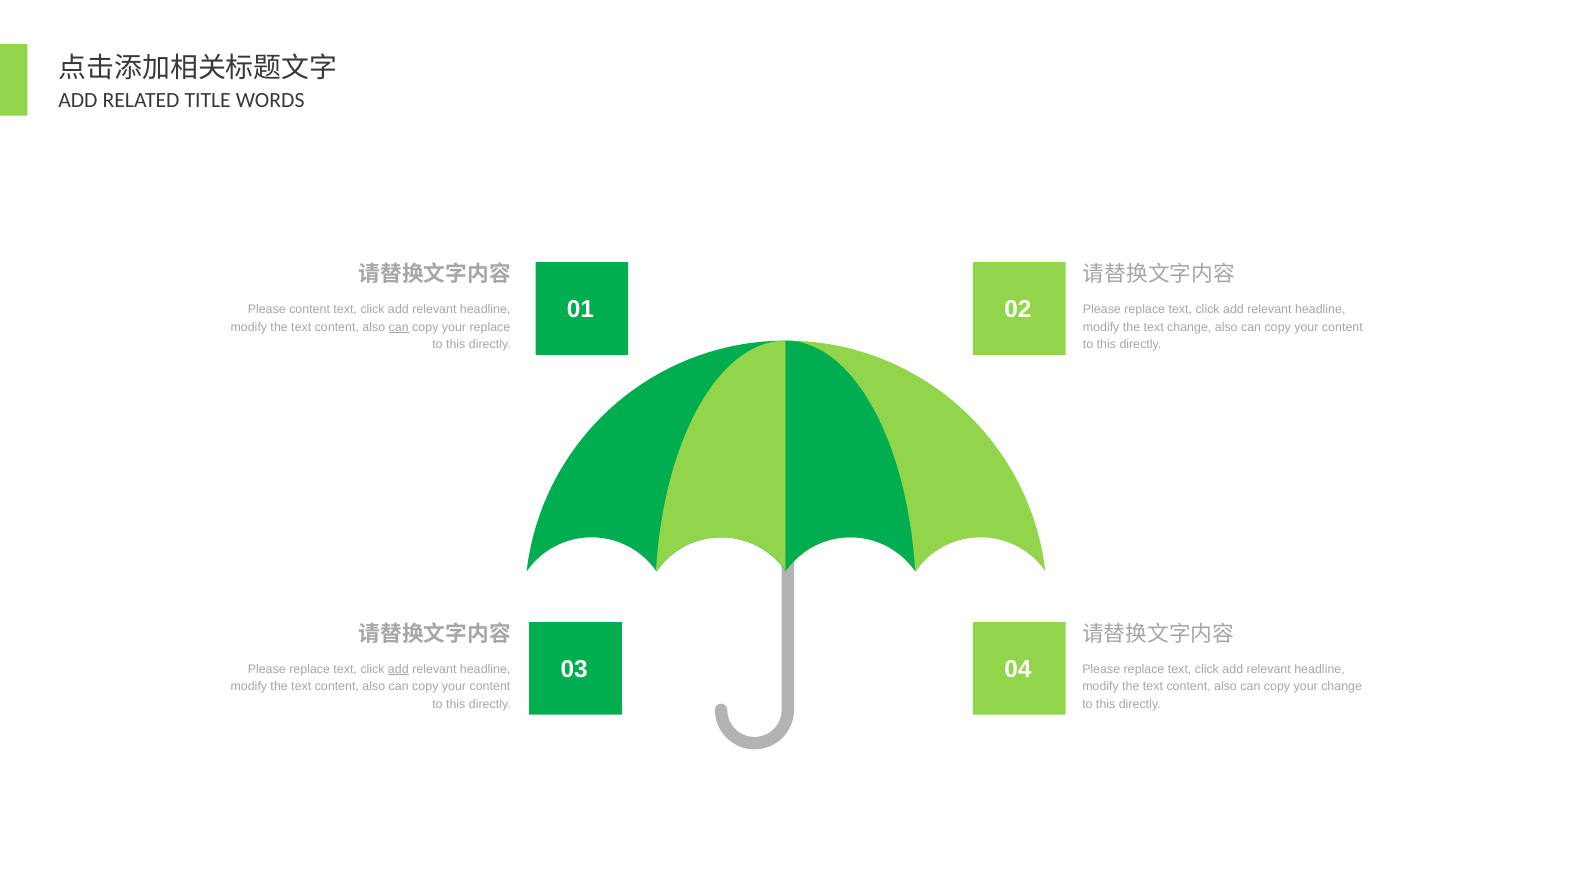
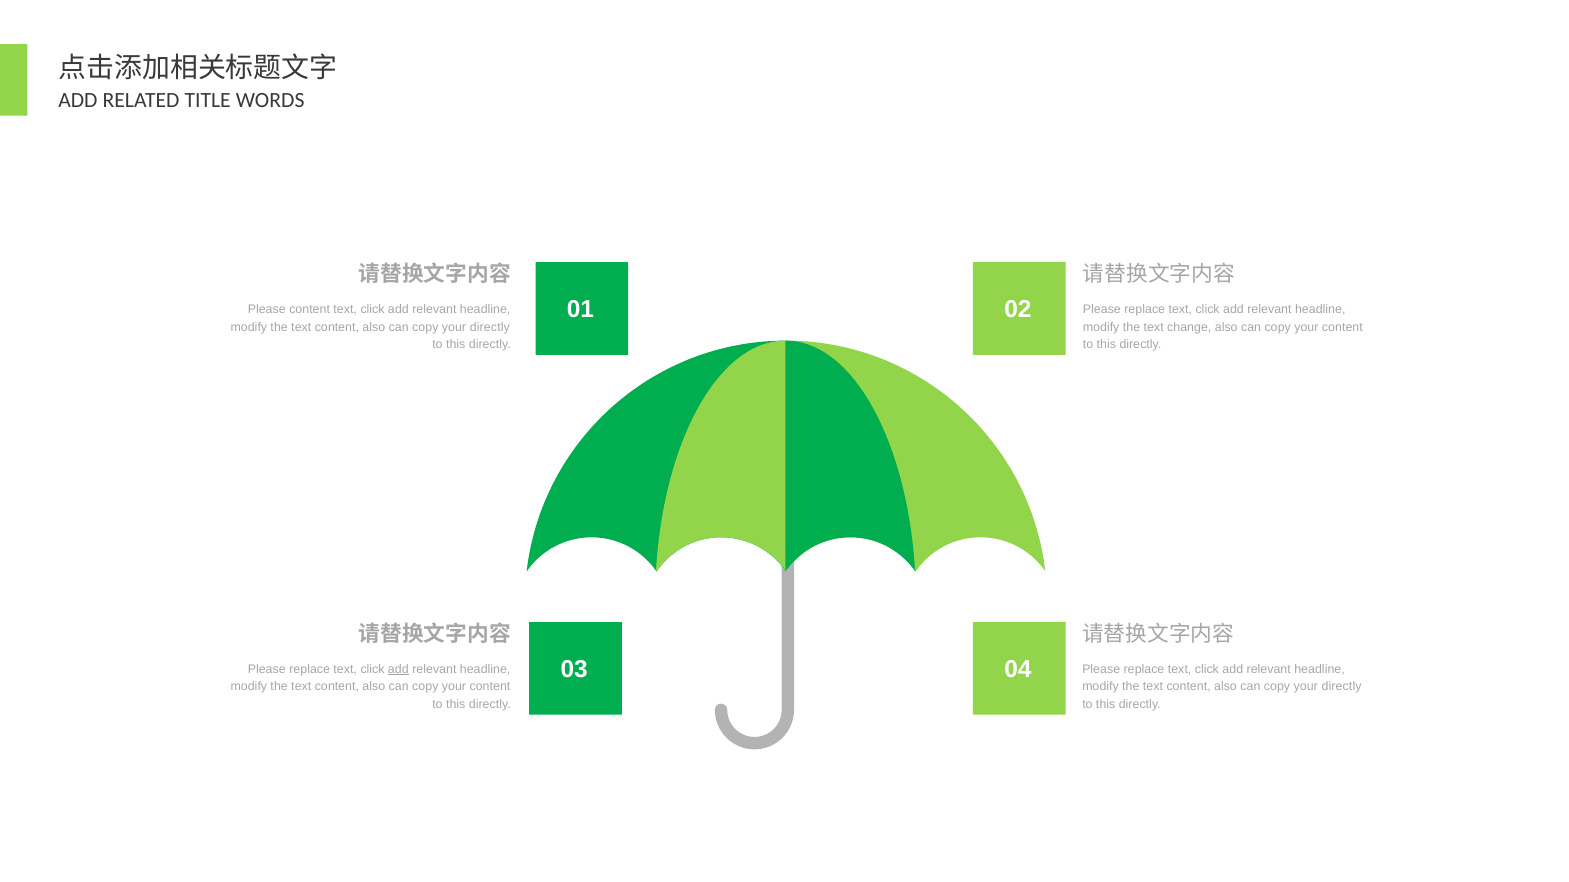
can underline: present -> none (399, 327)
replace: replace -> directly (490, 327)
change: change -> directly (1342, 687)
